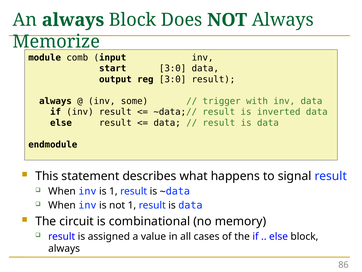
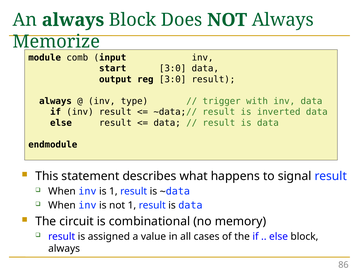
some: some -> type (134, 101)
